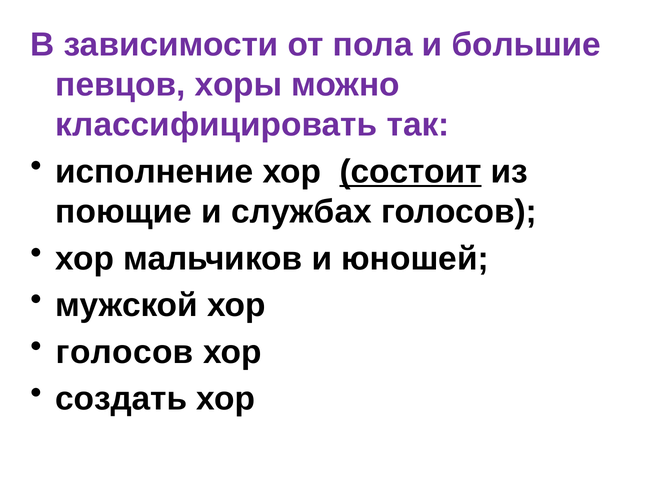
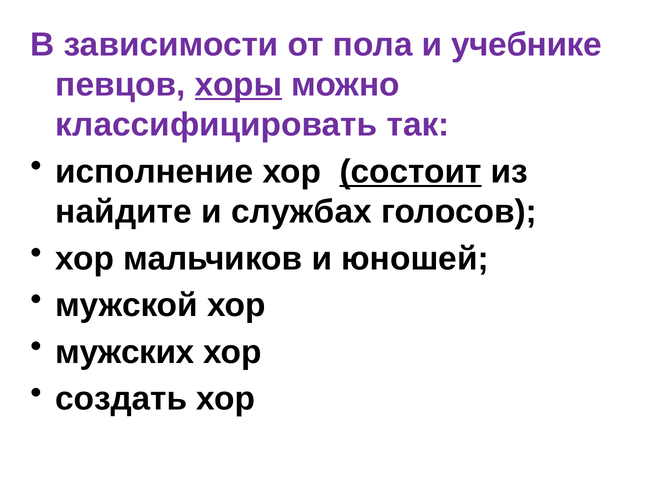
большие: большие -> учебнике (526, 45)
хоры underline: none -> present (238, 85)
поющие: поющие -> найдите (124, 212)
голосов: голосов -> мужских (125, 353)
